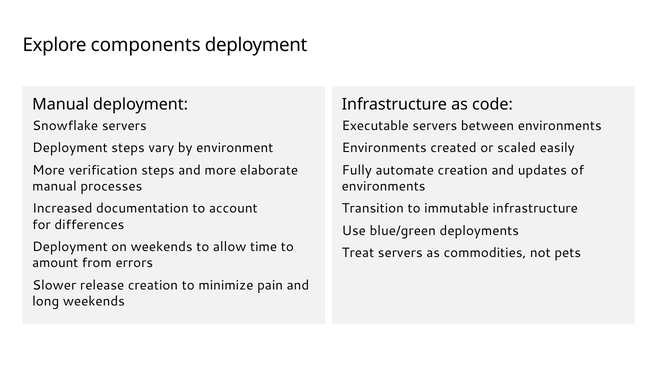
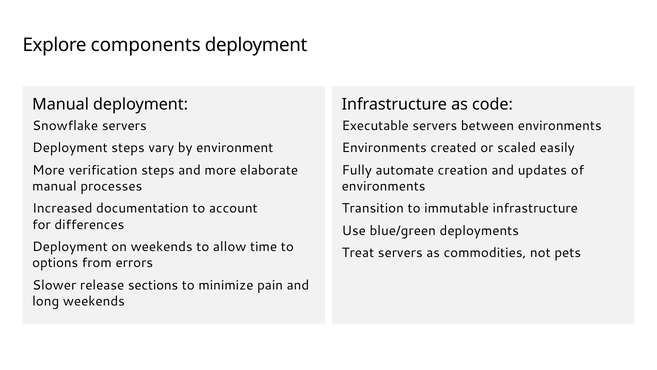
amount: amount -> options (55, 263)
release creation: creation -> sections (153, 285)
